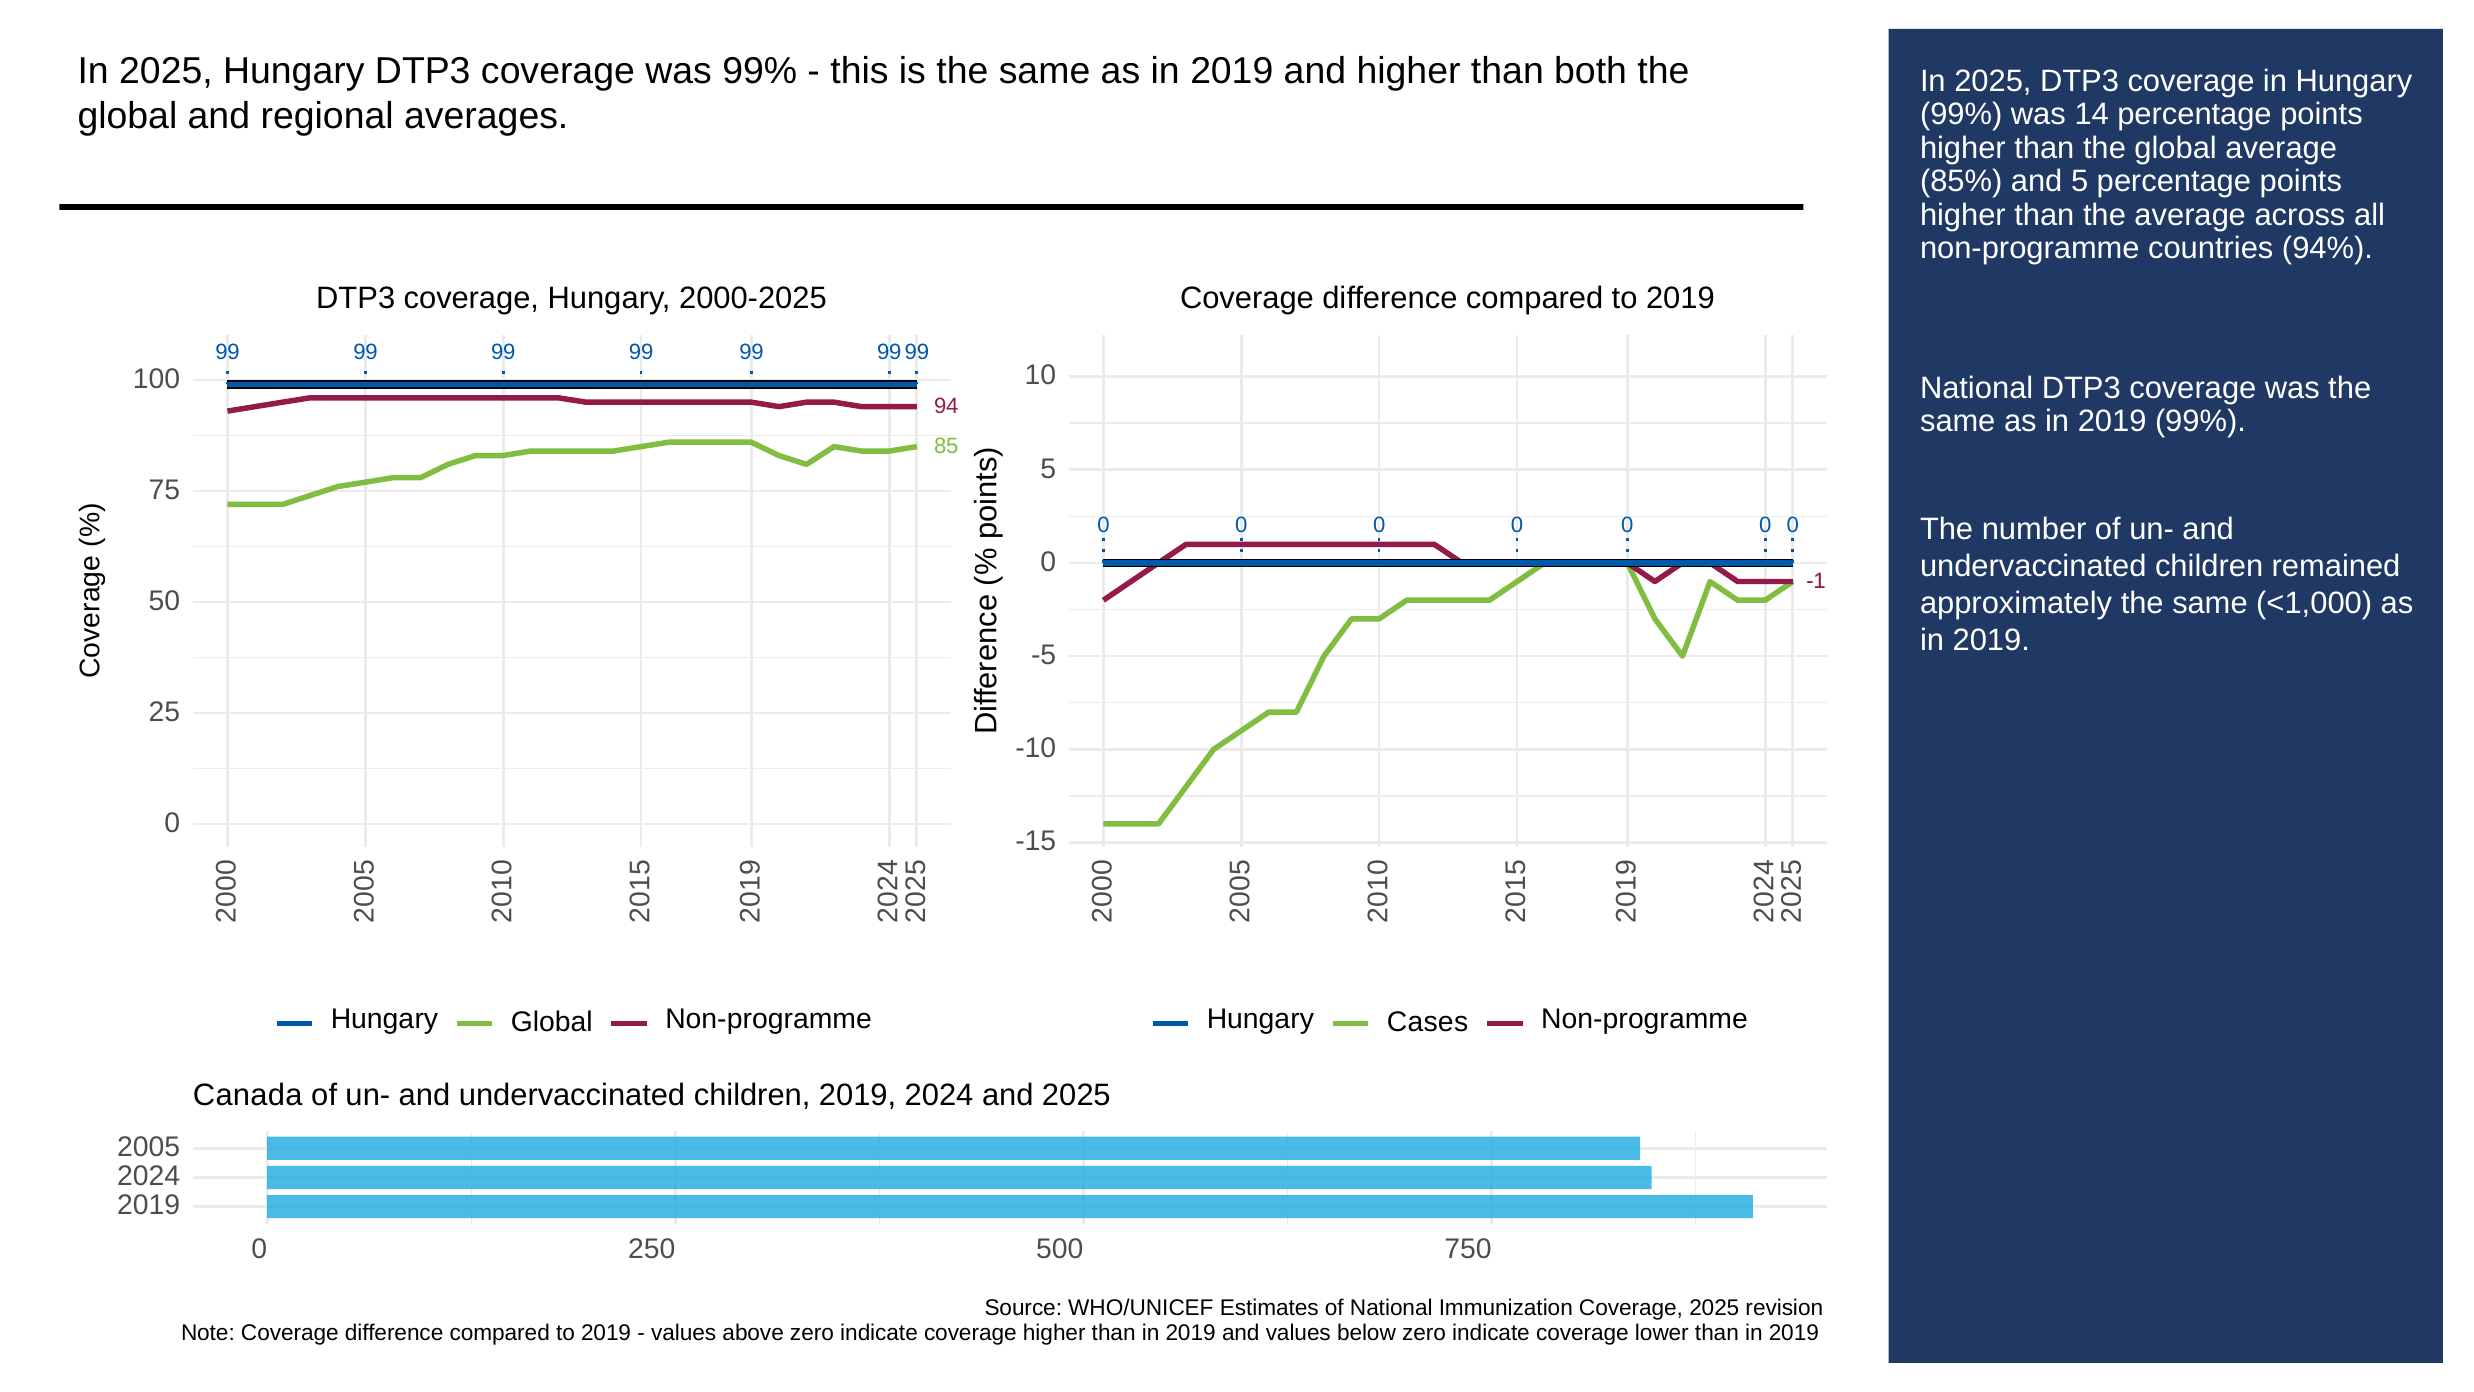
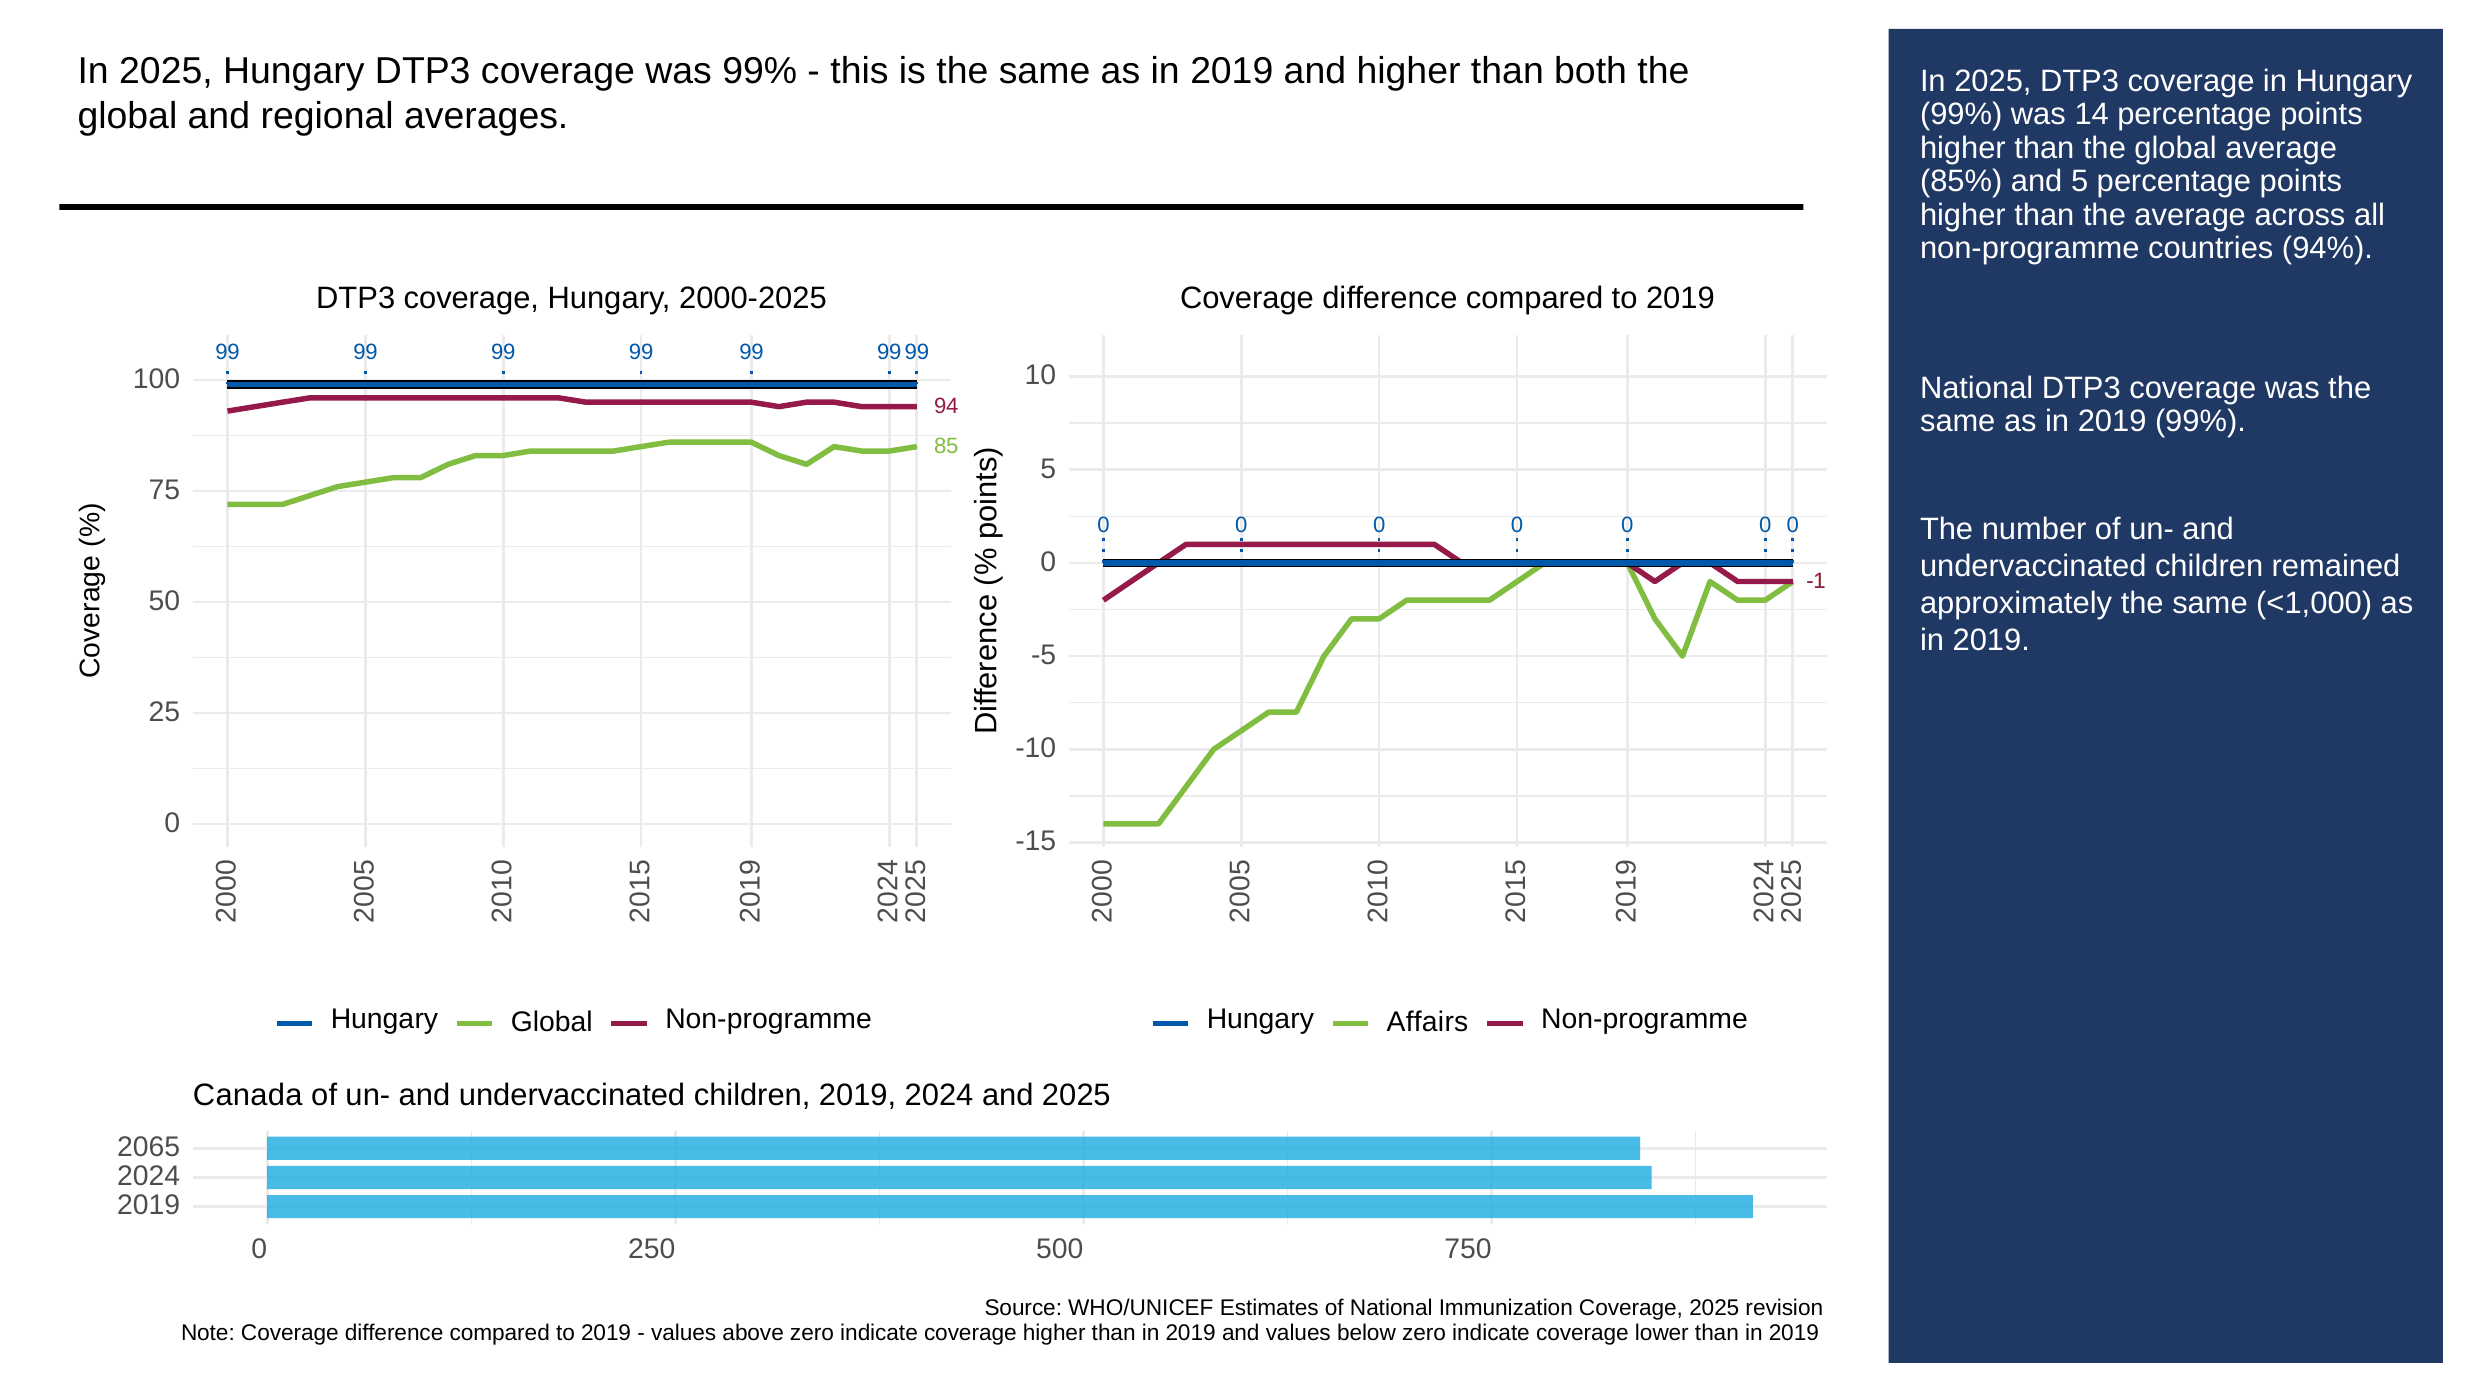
Cases: Cases -> Affairs (1428, 1022)
2005: 2005 -> 2065 (149, 1147)
